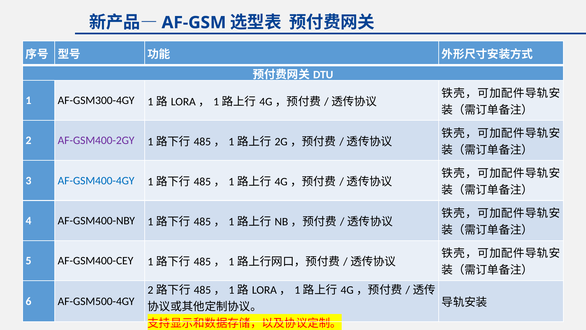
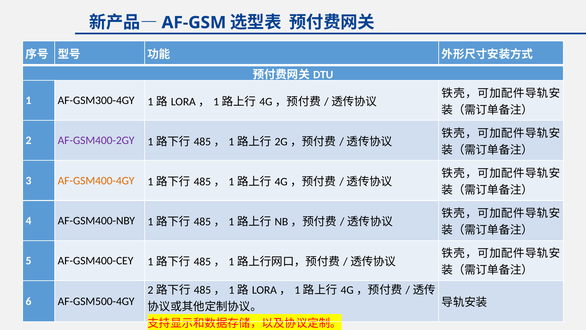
AF-GSM400-4GY colour: blue -> orange (96, 180)
